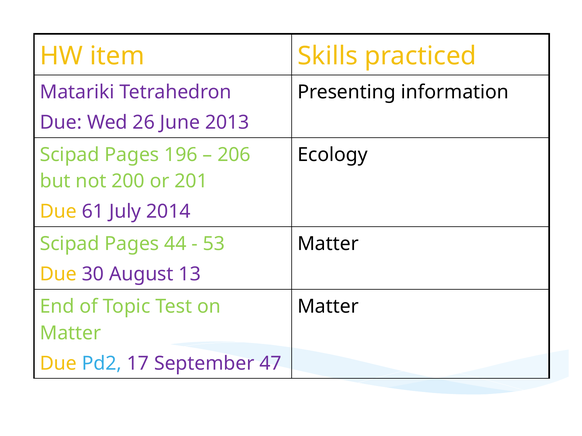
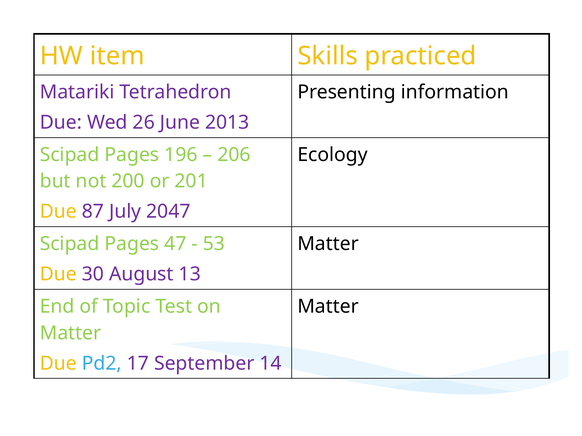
61: 61 -> 87 (93, 212)
2014: 2014 -> 2047 (168, 212)
44: 44 -> 47 (175, 244)
47: 47 -> 14 (271, 364)
